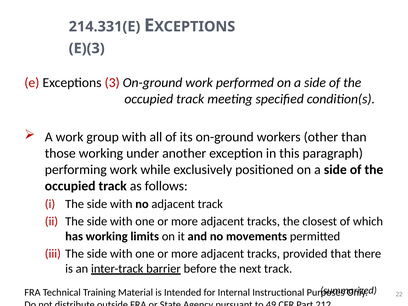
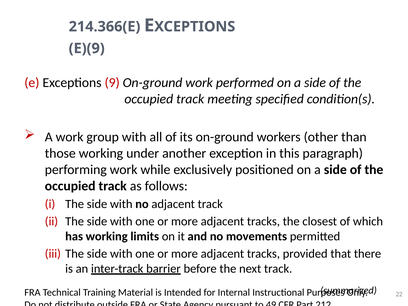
214.331(E: 214.331(E -> 214.366(E (105, 27)
E)(3: E)(3 -> E)(9 (87, 48)
3: 3 -> 9 (112, 83)
